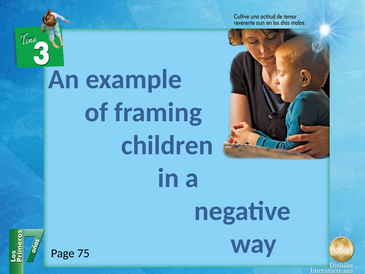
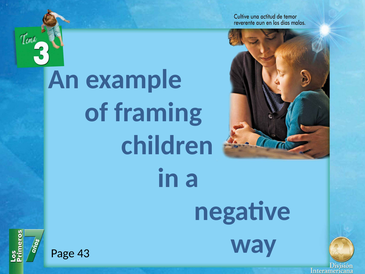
75: 75 -> 43 (83, 253)
